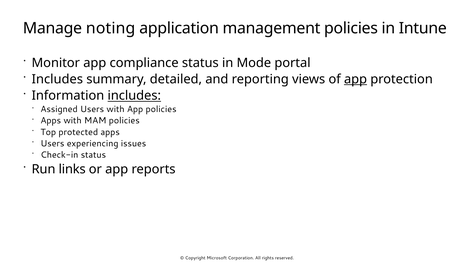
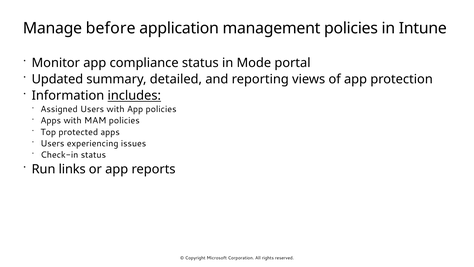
noting: noting -> before (111, 28)
Includes: Includes -> Updated (57, 79)
app underline: present -> none (356, 79)
